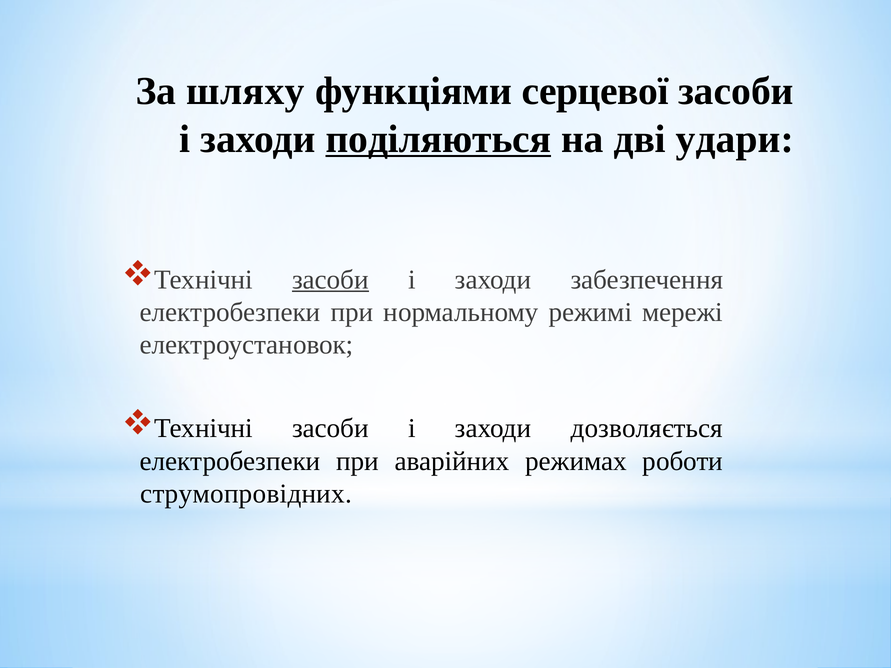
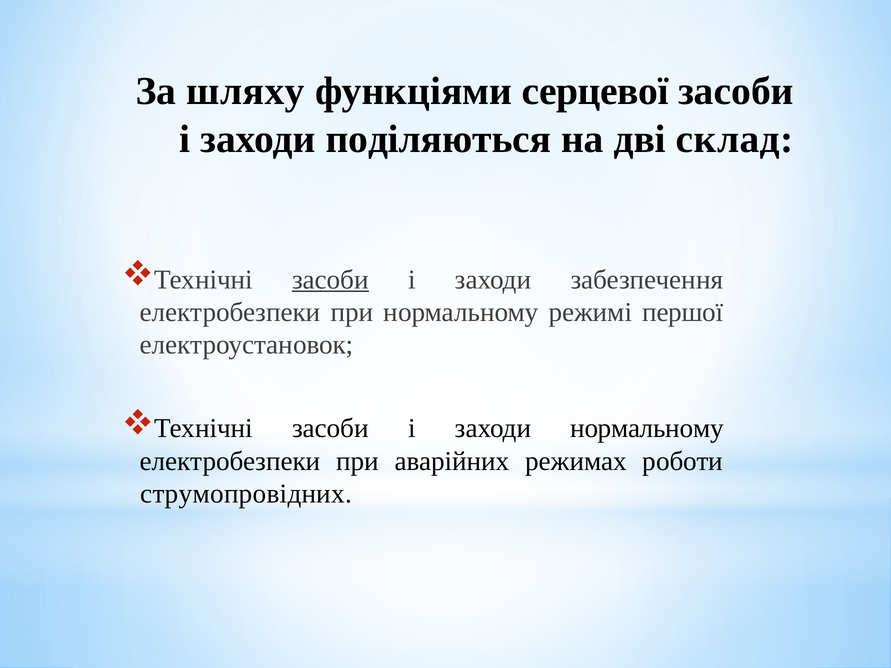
поділяються underline: present -> none (438, 139)
удари: удари -> склад (735, 139)
мережі: мережі -> першої (683, 312)
заходи дозволяється: дозволяється -> нормальному (647, 429)
